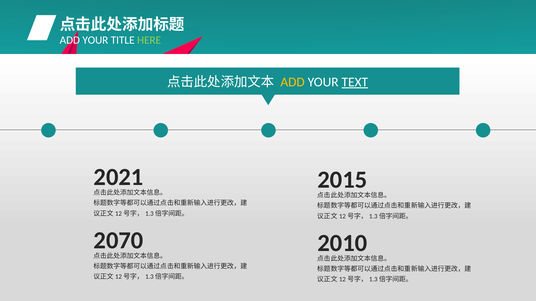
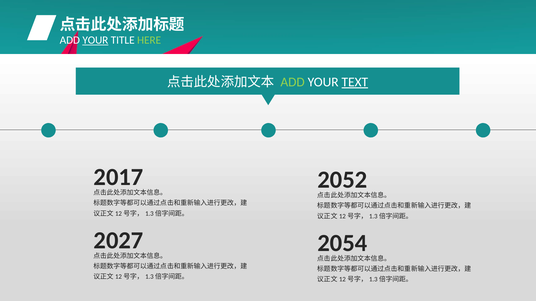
YOUR underline: none -> present (95, 40)
ADD colour: yellow -> light green (293, 82)
2021: 2021 -> 2017 (118, 177)
2015: 2015 -> 2052 (342, 180)
2070: 2070 -> 2027 (118, 241)
2010: 2010 -> 2054 (342, 243)
